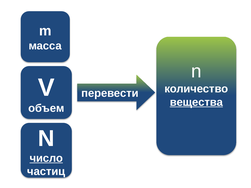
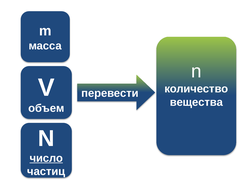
вещества underline: present -> none (196, 102)
